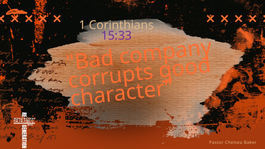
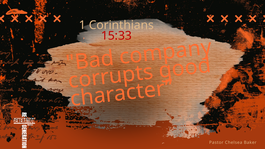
15:33 colour: purple -> red (116, 36)
